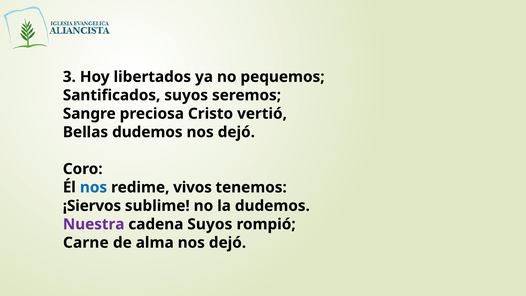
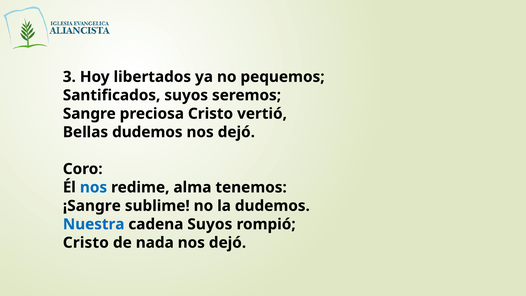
vivos: vivos -> alma (192, 187)
¡Siervos: ¡Siervos -> ¡Sangre (92, 206)
Nuestra colour: purple -> blue (94, 224)
Carne: Carne -> Cristo (86, 243)
alma: alma -> nada (155, 243)
